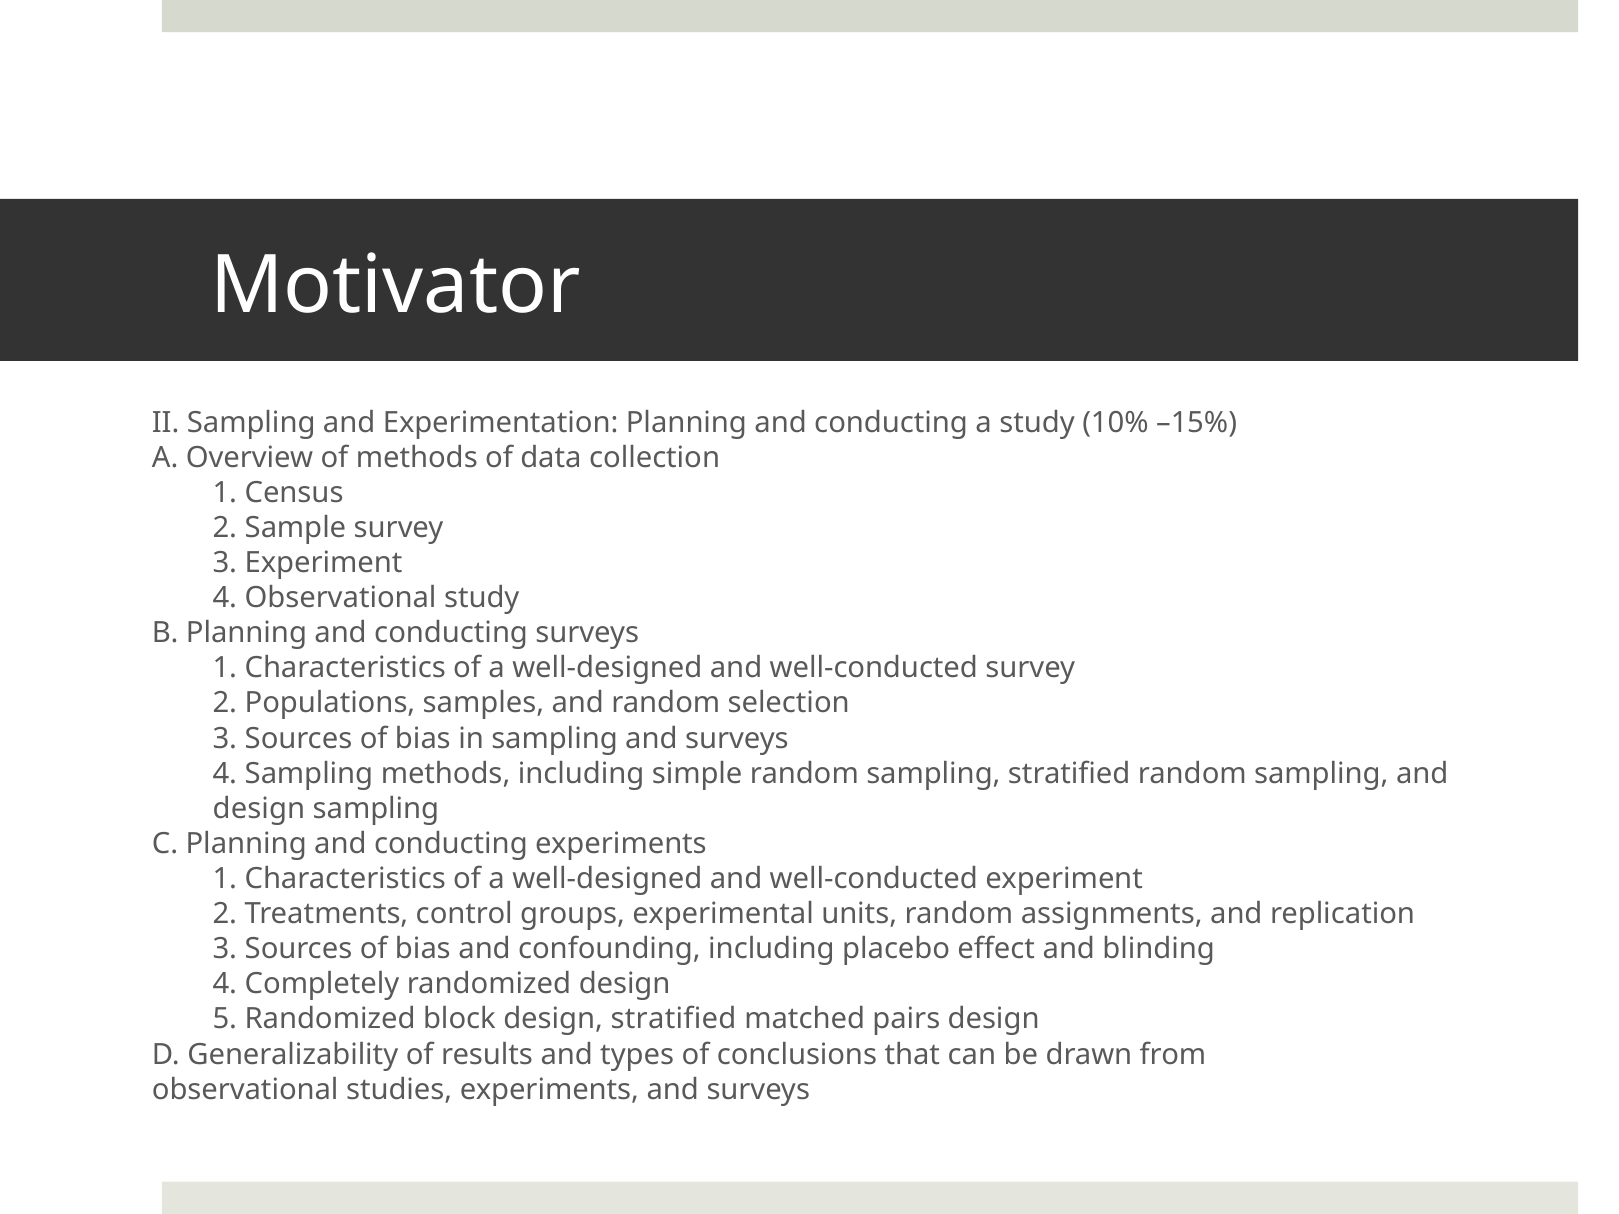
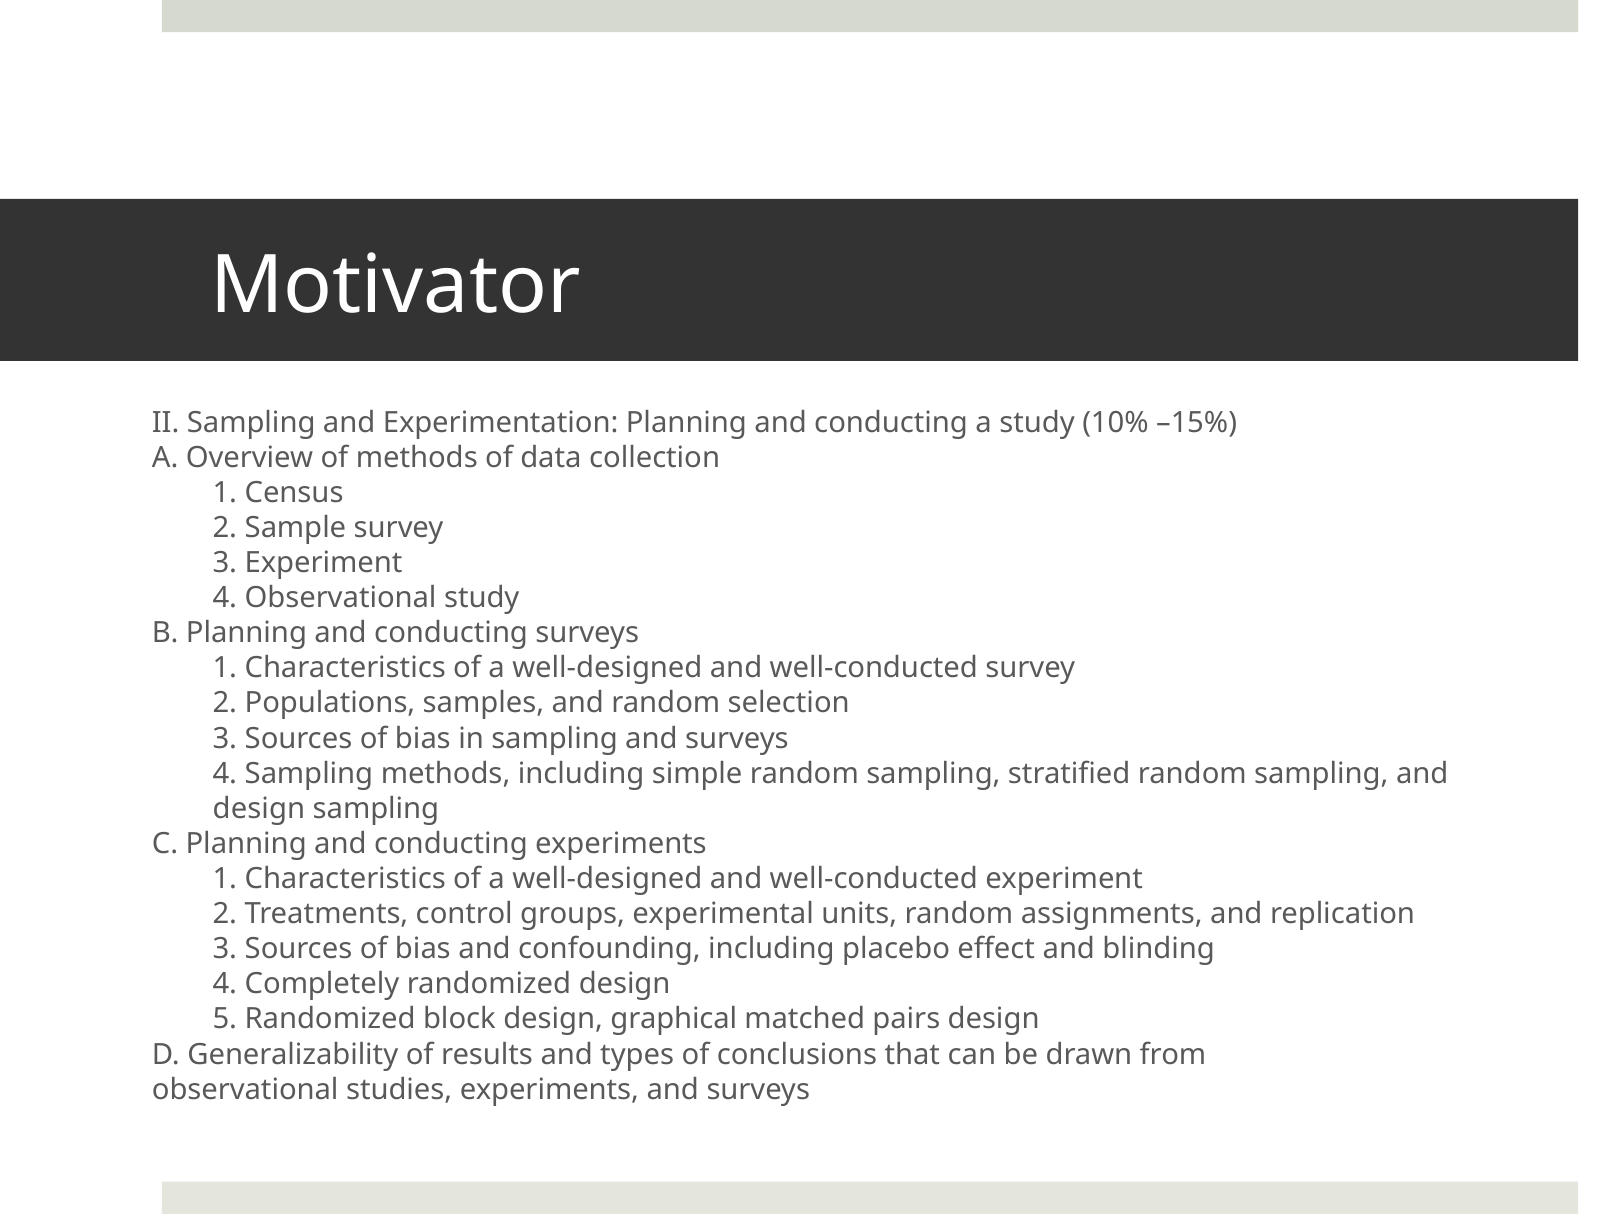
design stratified: stratified -> graphical (674, 1020)
